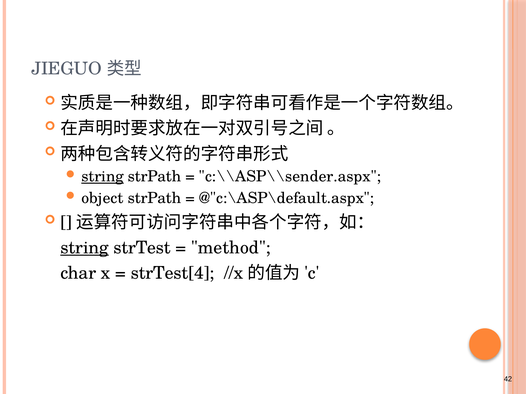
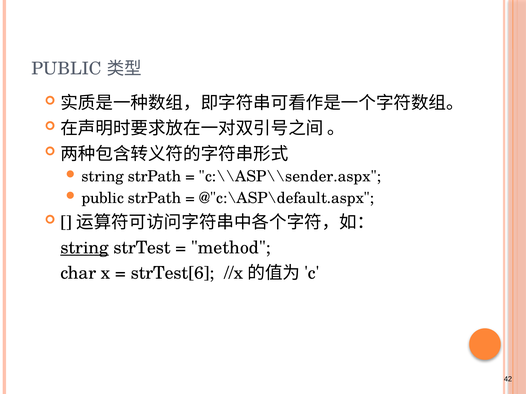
JIEGUO: JIEGUO -> PUBLIC (66, 69)
string underline: present -> none (103, 177)
object: object -> public (103, 198)
strTest[4: strTest[4 -> strTest[6 (173, 273)
